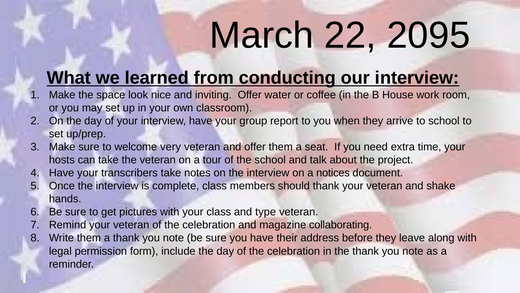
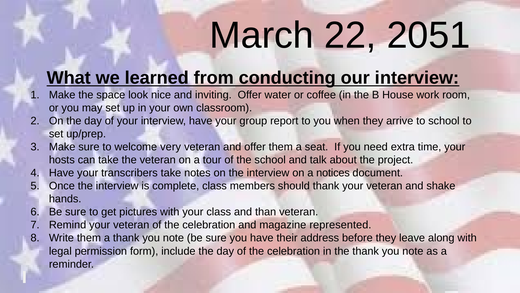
2095: 2095 -> 2051 (429, 35)
type: type -> than (266, 212)
collaborating: collaborating -> represented (340, 225)
